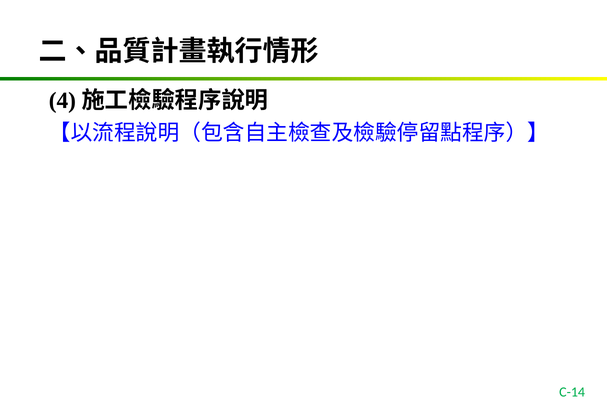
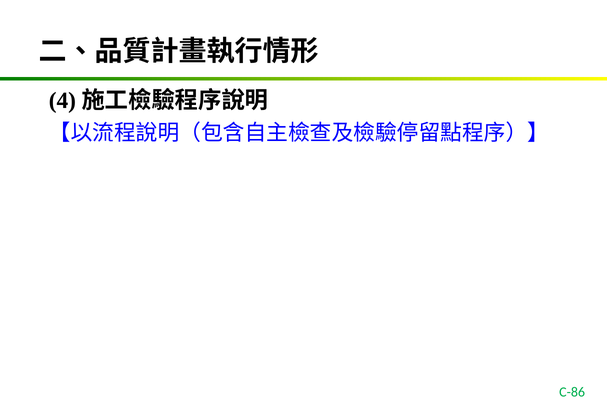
C-14: C-14 -> C-86 (572, 393)
